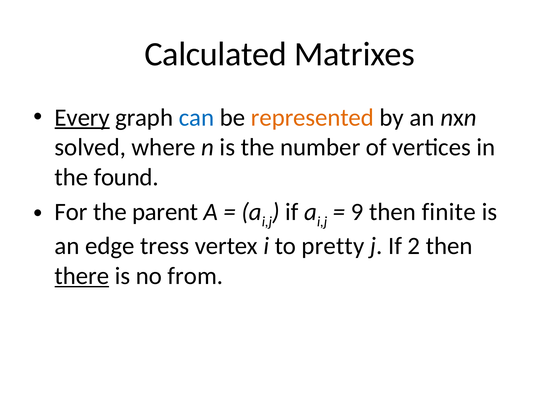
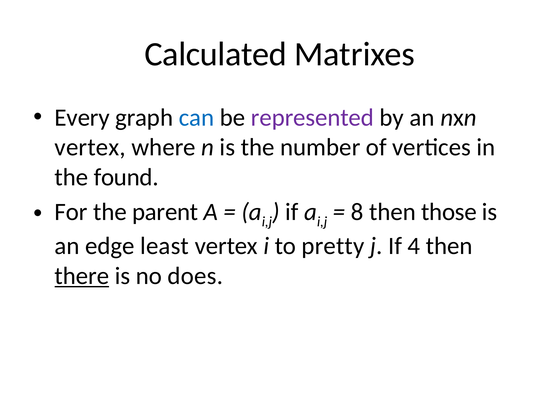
Every underline: present -> none (82, 117)
represented colour: orange -> purple (312, 117)
solved: solved -> vertex (90, 147)
9: 9 -> 8 (357, 212)
finite: finite -> those (449, 212)
tress: tress -> least (165, 246)
2: 2 -> 4 (414, 246)
from: from -> does (195, 276)
